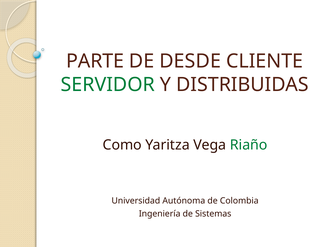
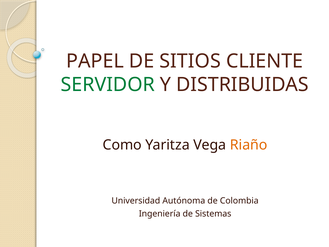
PARTE: PARTE -> PAPEL (95, 61)
DESDE: DESDE -> SITIOS (190, 61)
Riaño colour: green -> orange (249, 145)
